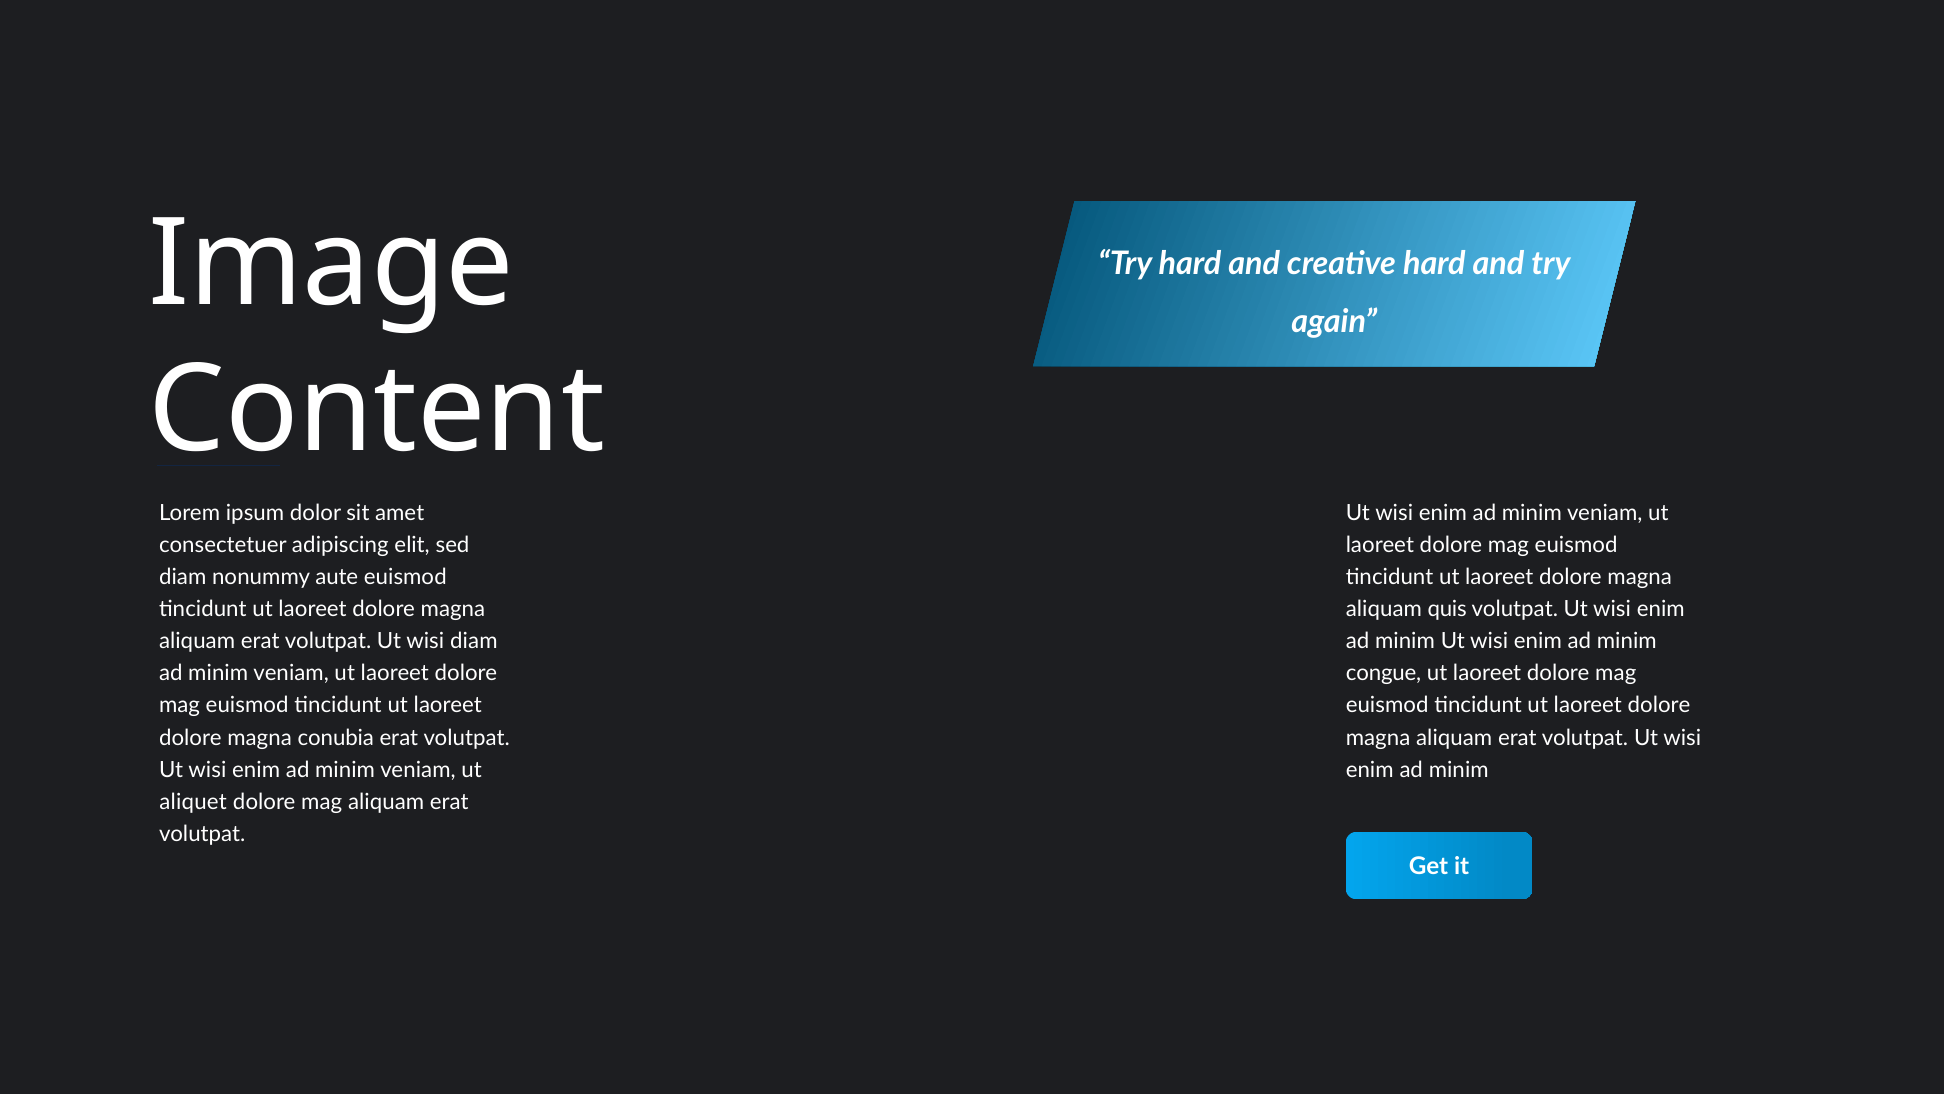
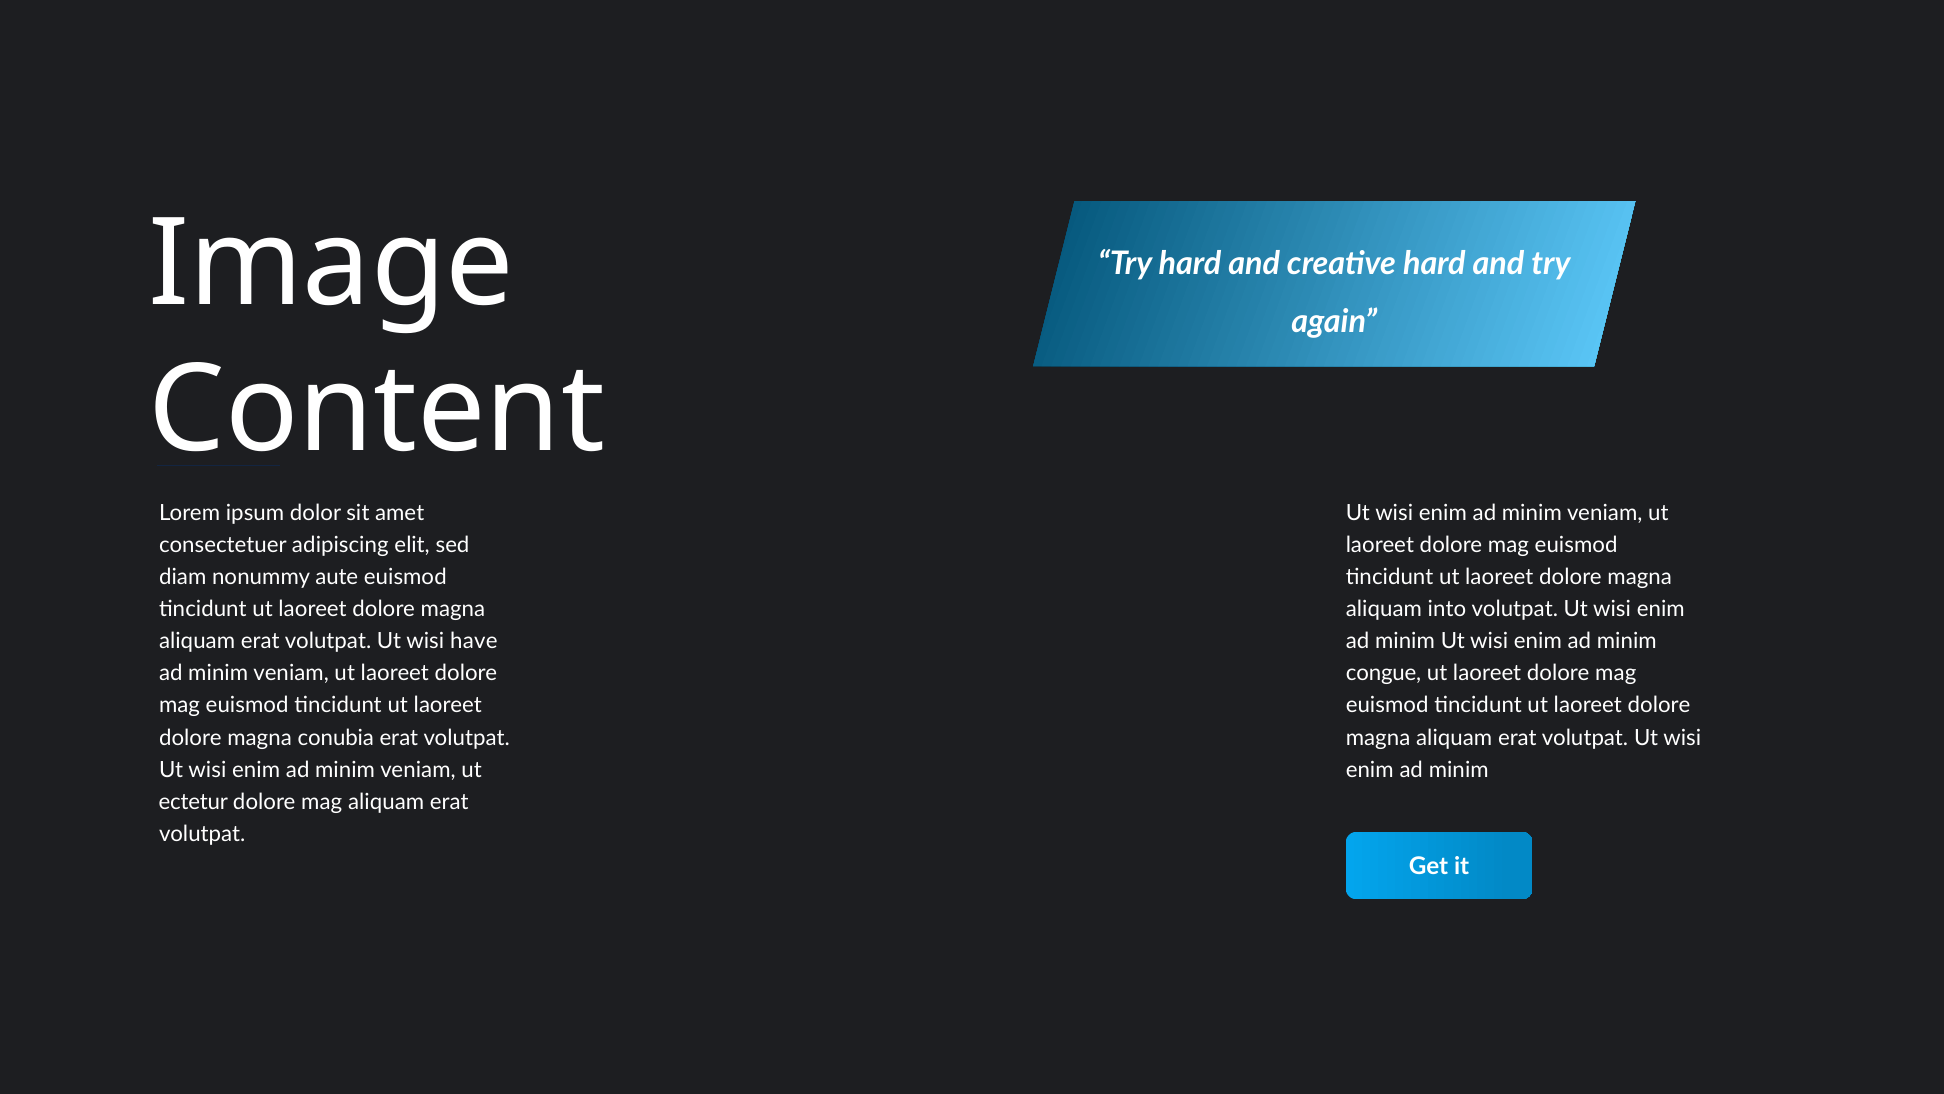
quis: quis -> into (1447, 609)
wisi diam: diam -> have (474, 641)
aliquet: aliquet -> ectetur (193, 801)
